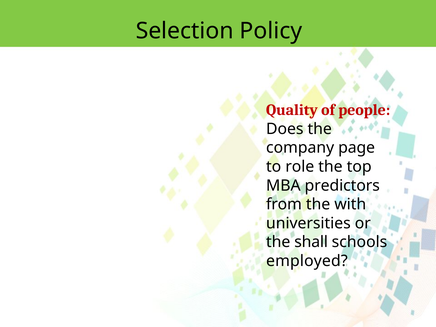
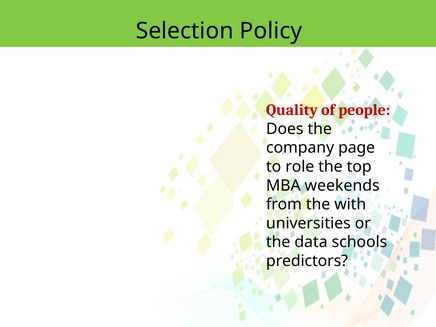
predictors: predictors -> weekends (342, 185)
shall: shall -> data (311, 242)
employed: employed -> predictors (307, 261)
